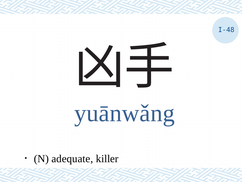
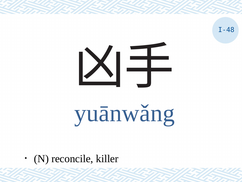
adequate: adequate -> reconcile (72, 158)
